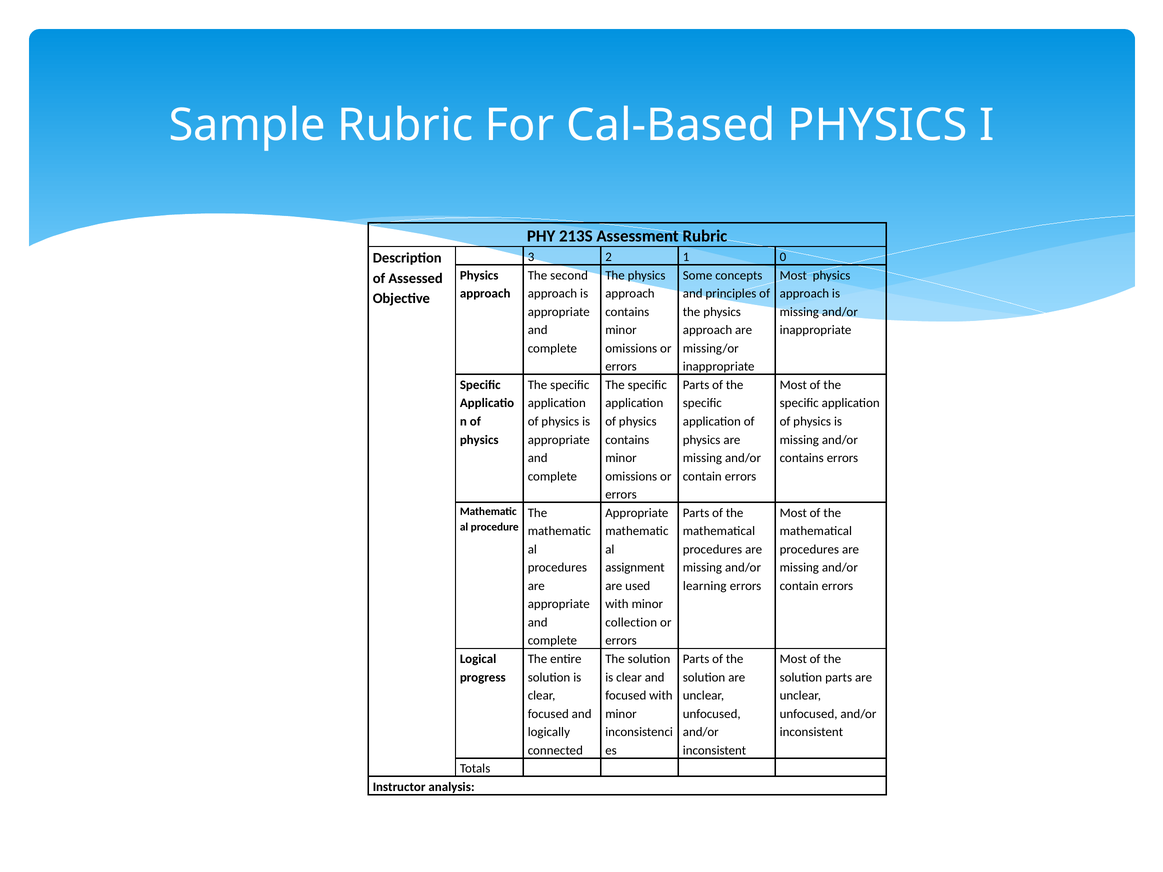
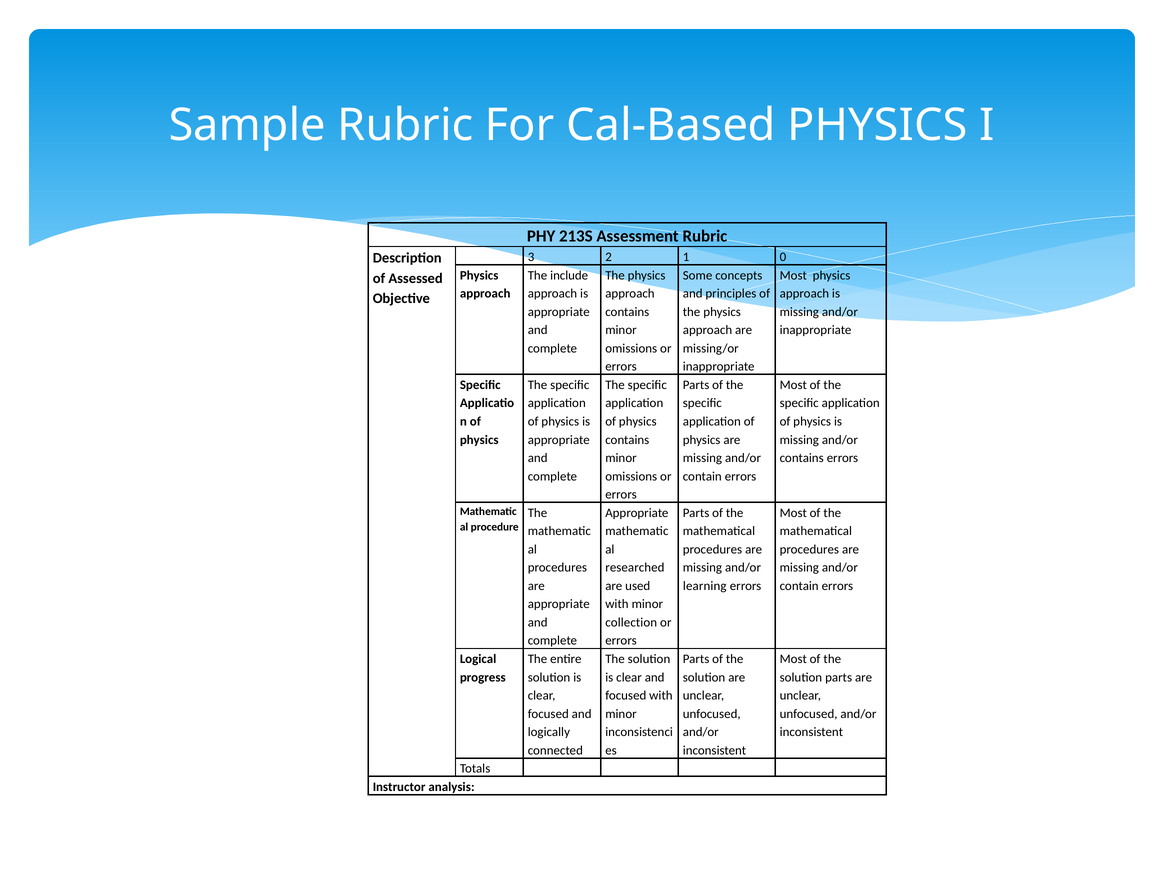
second: second -> include (569, 275)
assignment: assignment -> researched (635, 568)
